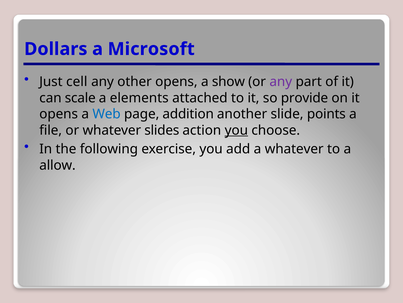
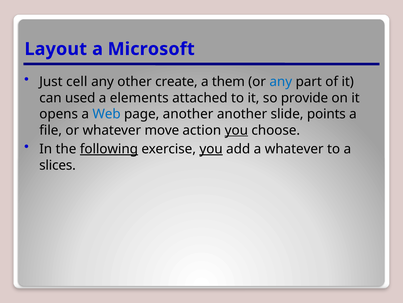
Dollars: Dollars -> Layout (56, 49)
other opens: opens -> create (176, 82)
show: show -> them (228, 82)
any colour: purple -> blue (281, 82)
scale: scale -> used (80, 98)
page addition: addition -> another (188, 114)
slides: slides -> move (162, 130)
following underline: none -> present (109, 149)
you underline: none -> present (211, 149)
allow: allow -> slices (57, 165)
